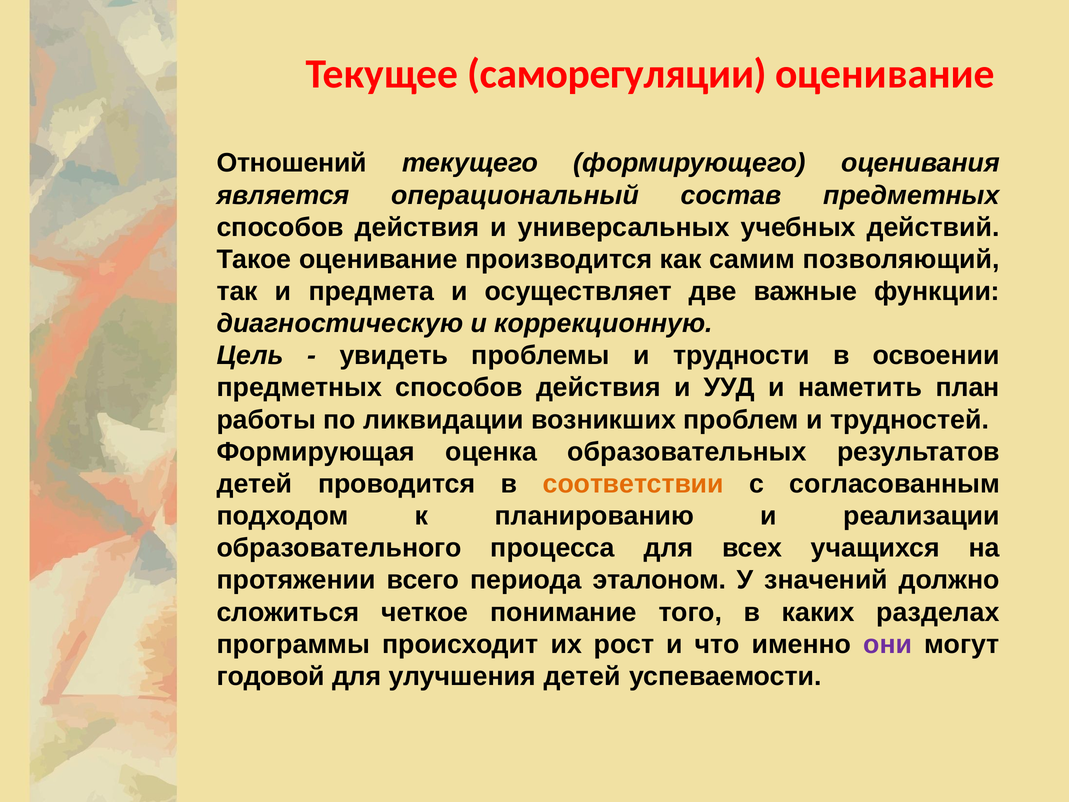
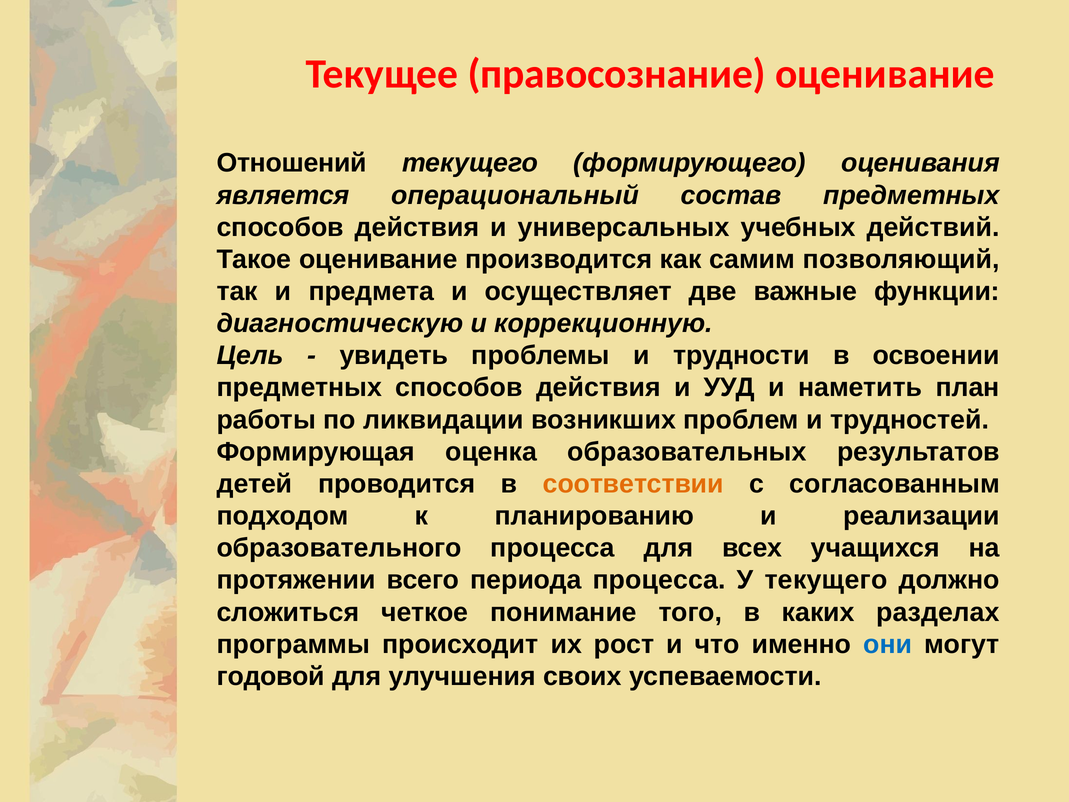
саморегуляции: саморегуляции -> правосознание (617, 74)
периода эталоном: эталоном -> процесса (659, 580)
У значений: значений -> текущего (826, 580)
они colour: purple -> blue (888, 644)
улучшения детей: детей -> своих (582, 676)
